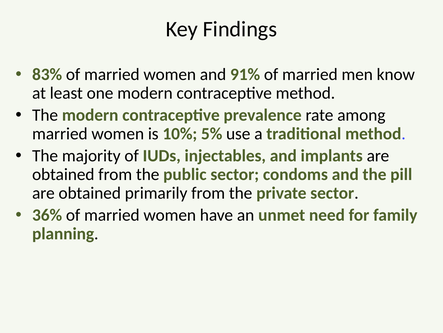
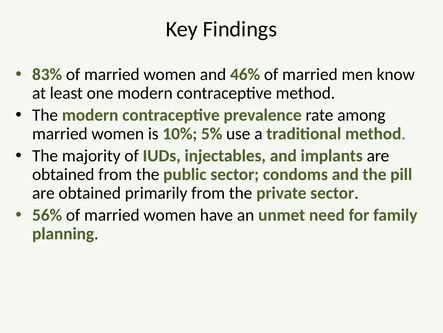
91%: 91% -> 46% (245, 74)
36%: 36% -> 56% (47, 215)
